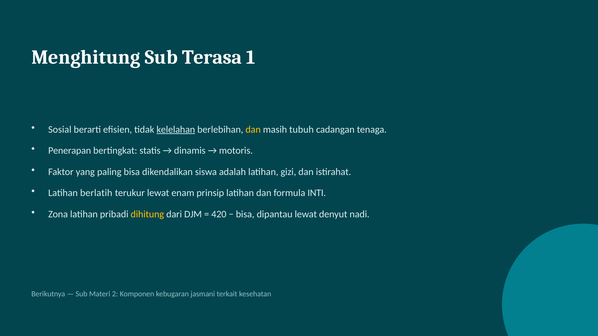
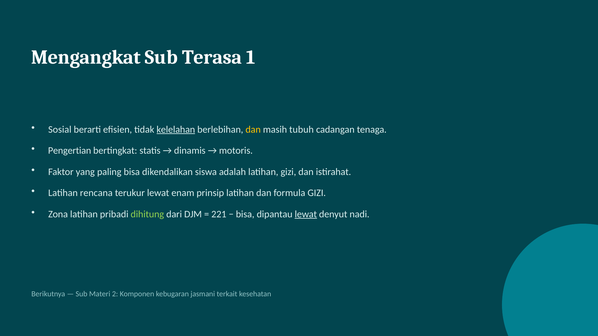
Menghitung: Menghitung -> Mengangkat (86, 57)
Penerapan: Penerapan -> Pengertian (70, 151)
berlatih: berlatih -> rencana (96, 193)
formula INTI: INTI -> GIZI (317, 193)
dihitung colour: yellow -> light green (147, 214)
420: 420 -> 221 (219, 214)
lewat underline: none -> present (306, 214)
